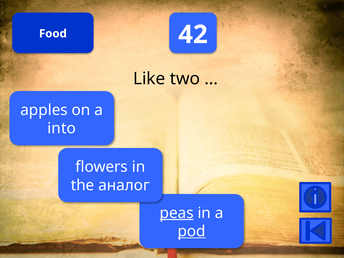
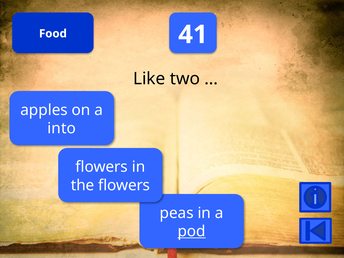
42: 42 -> 41 (193, 35)
the аналог: аналог -> flowers (124, 185)
peas underline: present -> none (177, 213)
